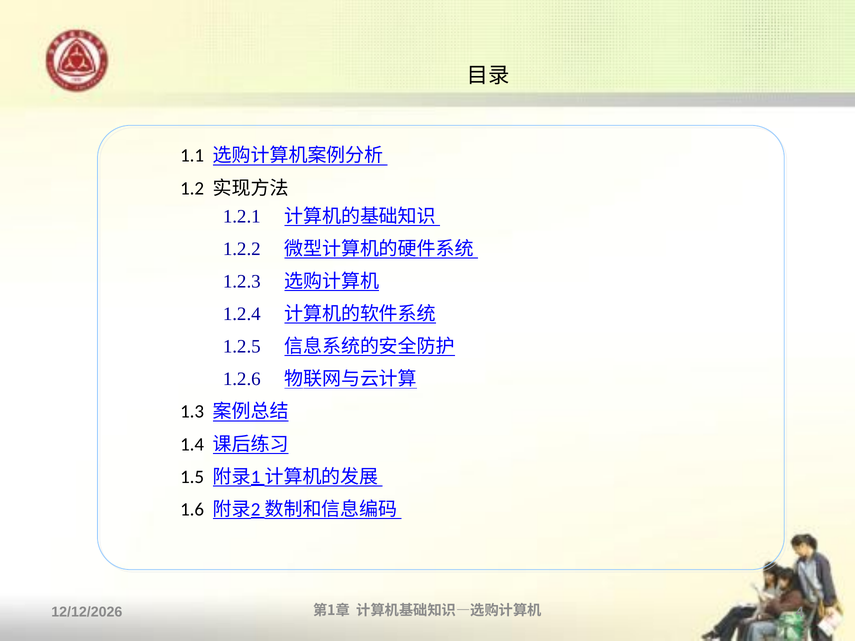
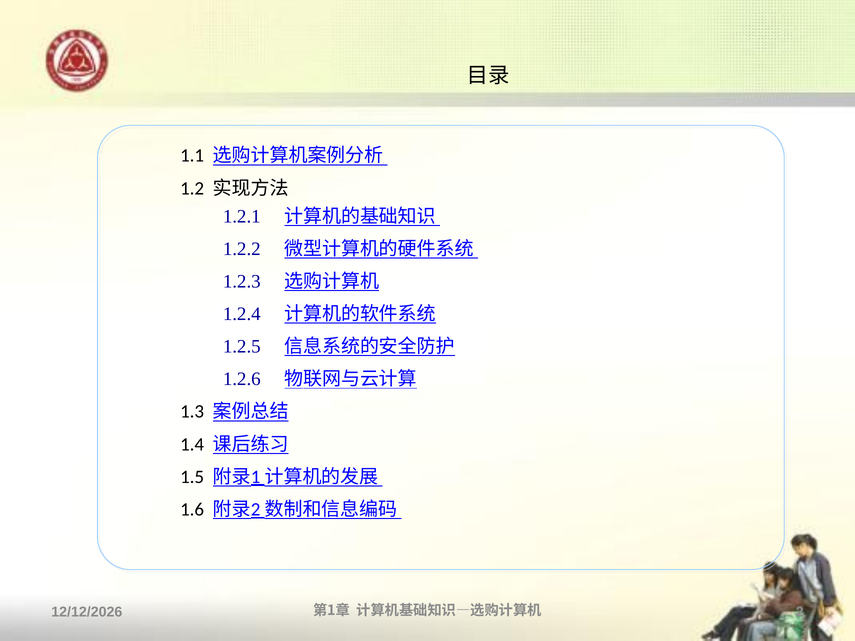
4: 4 -> 2 (800, 612)
